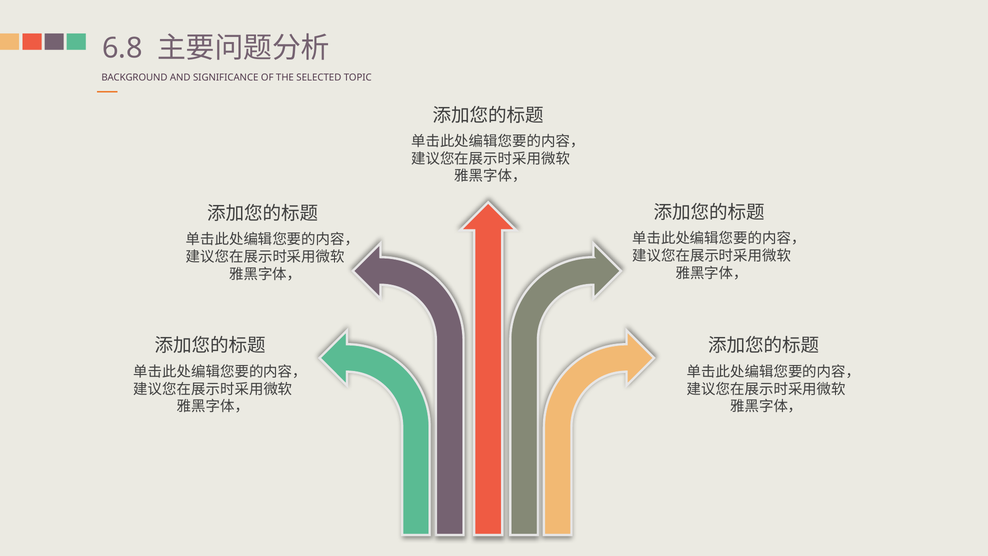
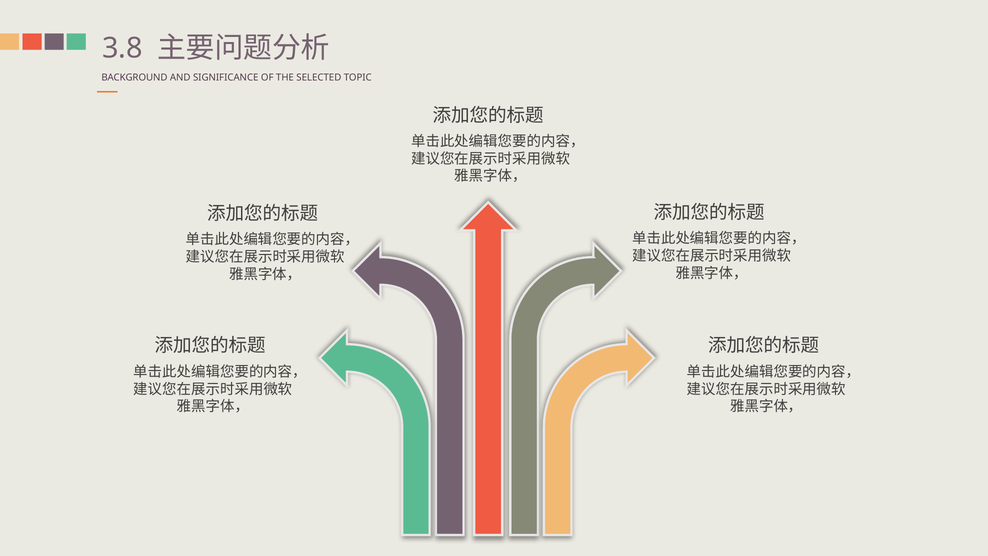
6.8: 6.8 -> 3.8 (122, 48)
